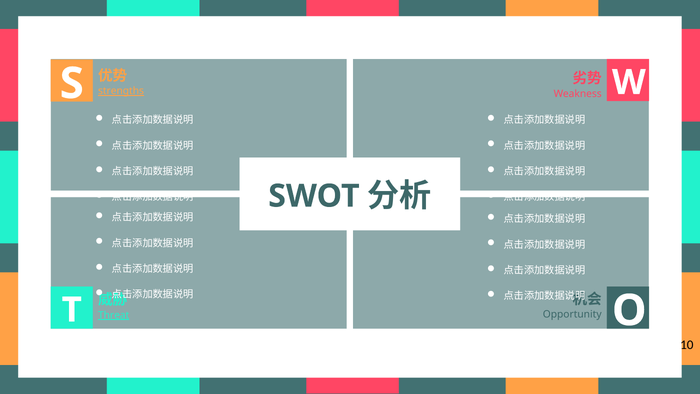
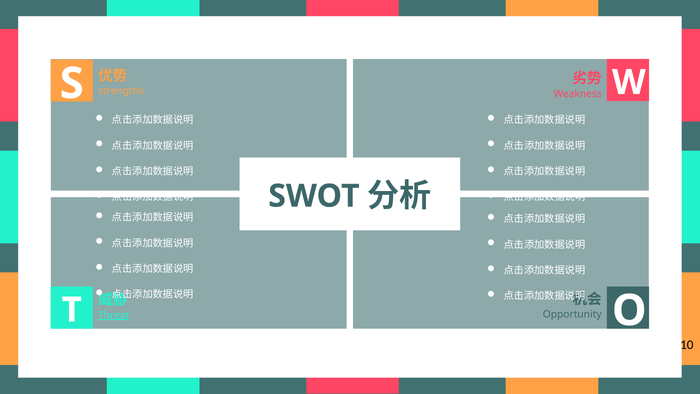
strengths underline: present -> none (121, 91)
